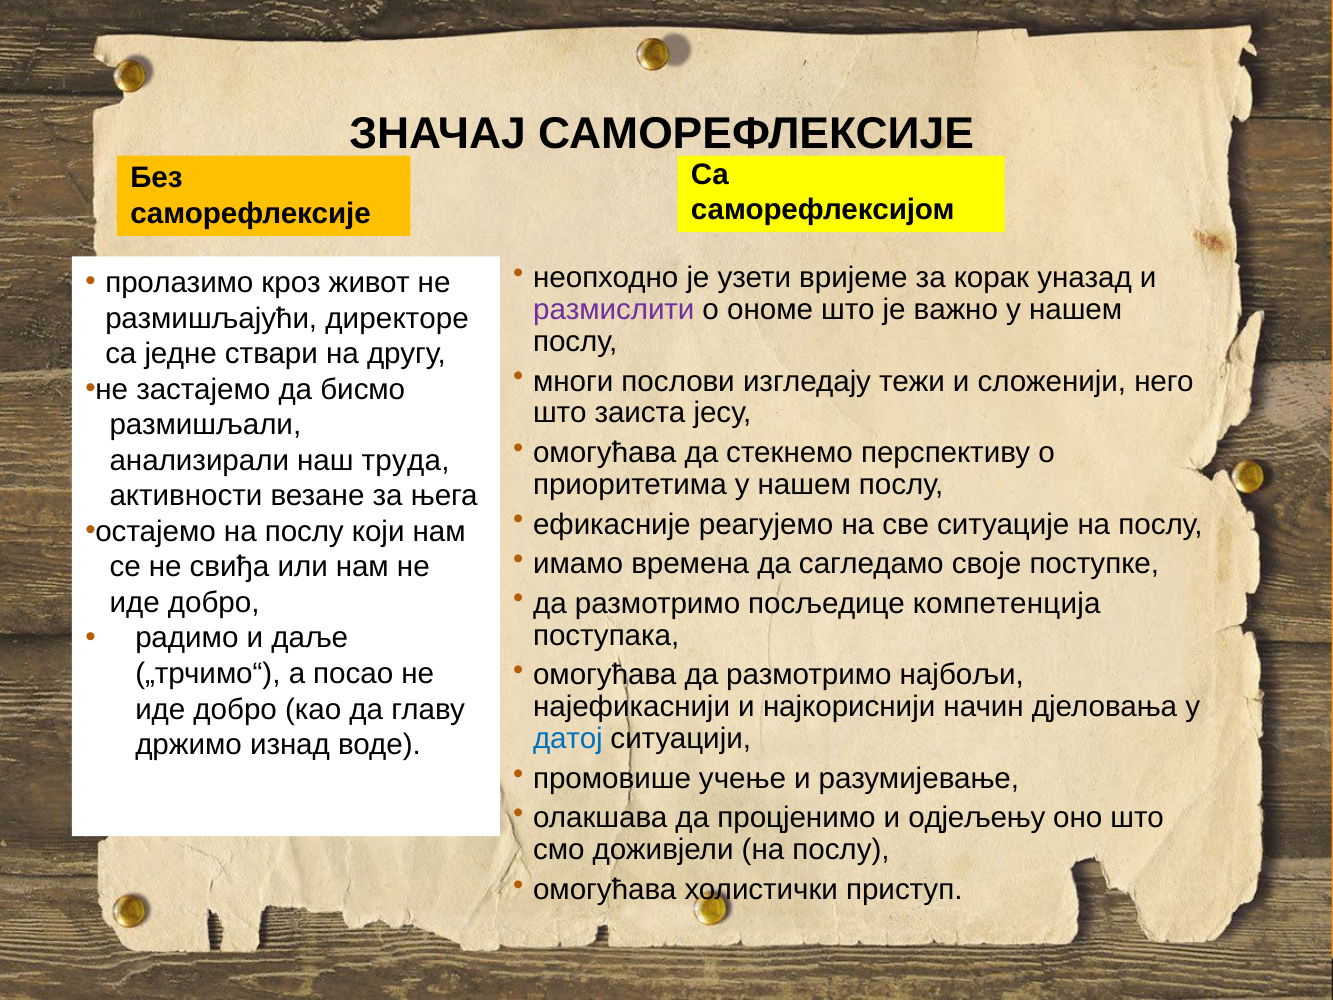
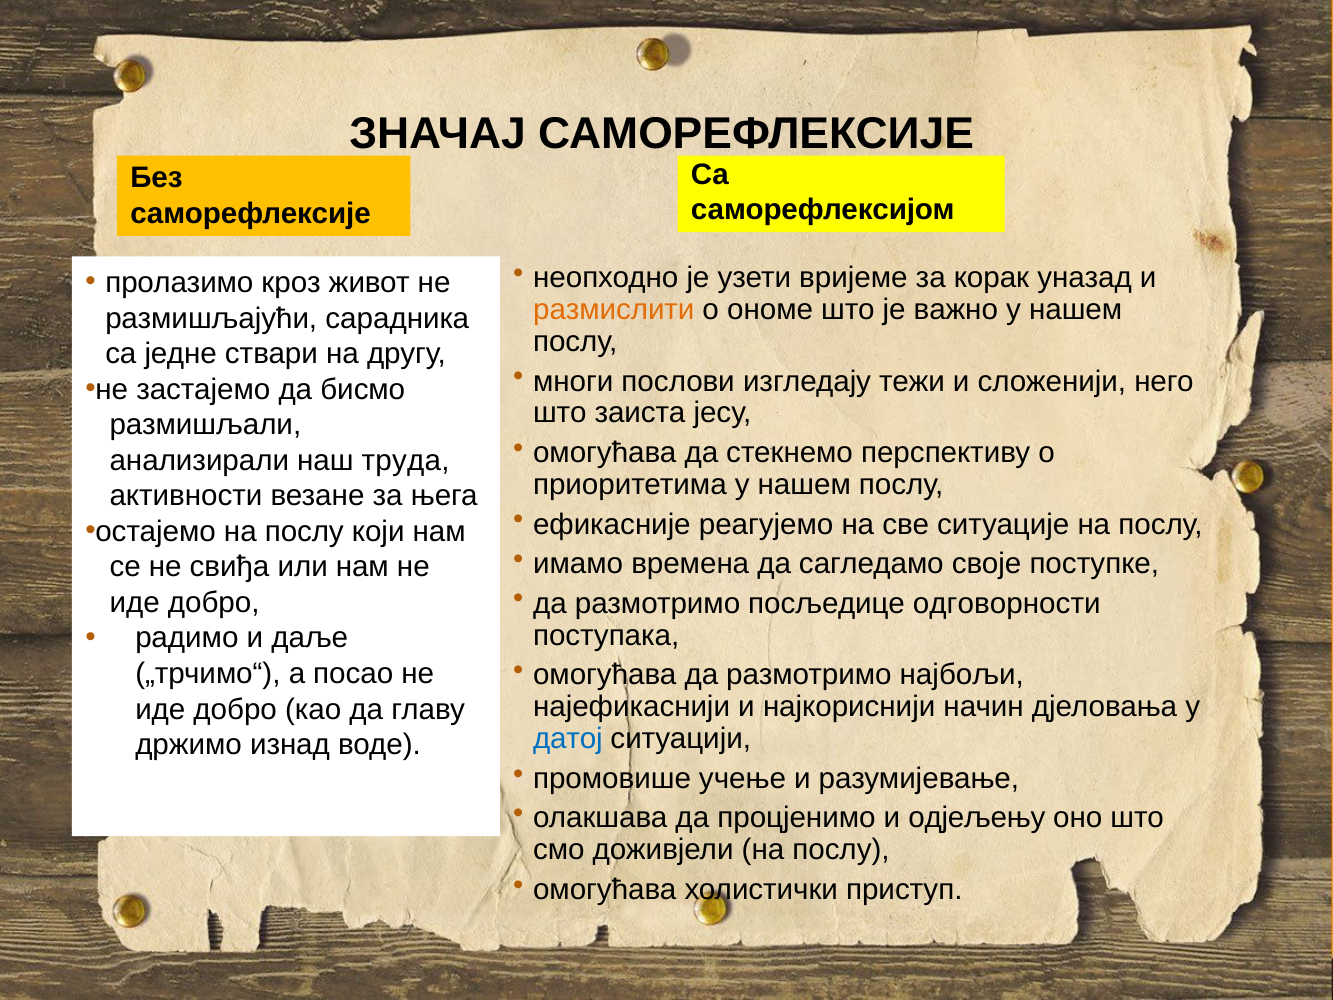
размислити colour: purple -> orange (614, 310)
директоре: директоре -> сарадника (397, 318)
компетенција: компетенција -> одговорности (1007, 603)
